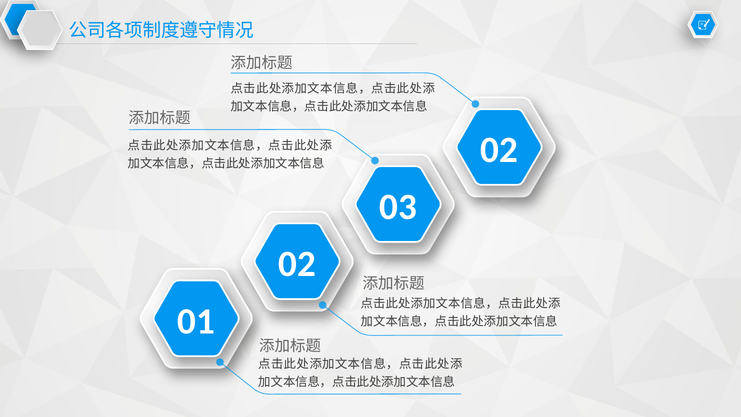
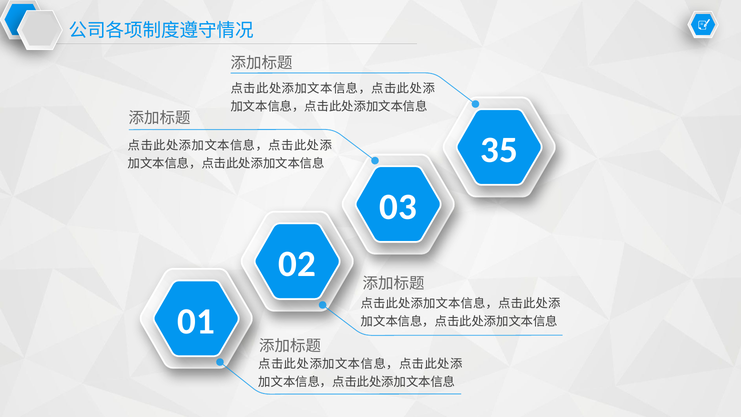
02: 02 -> 35 (499, 150)
